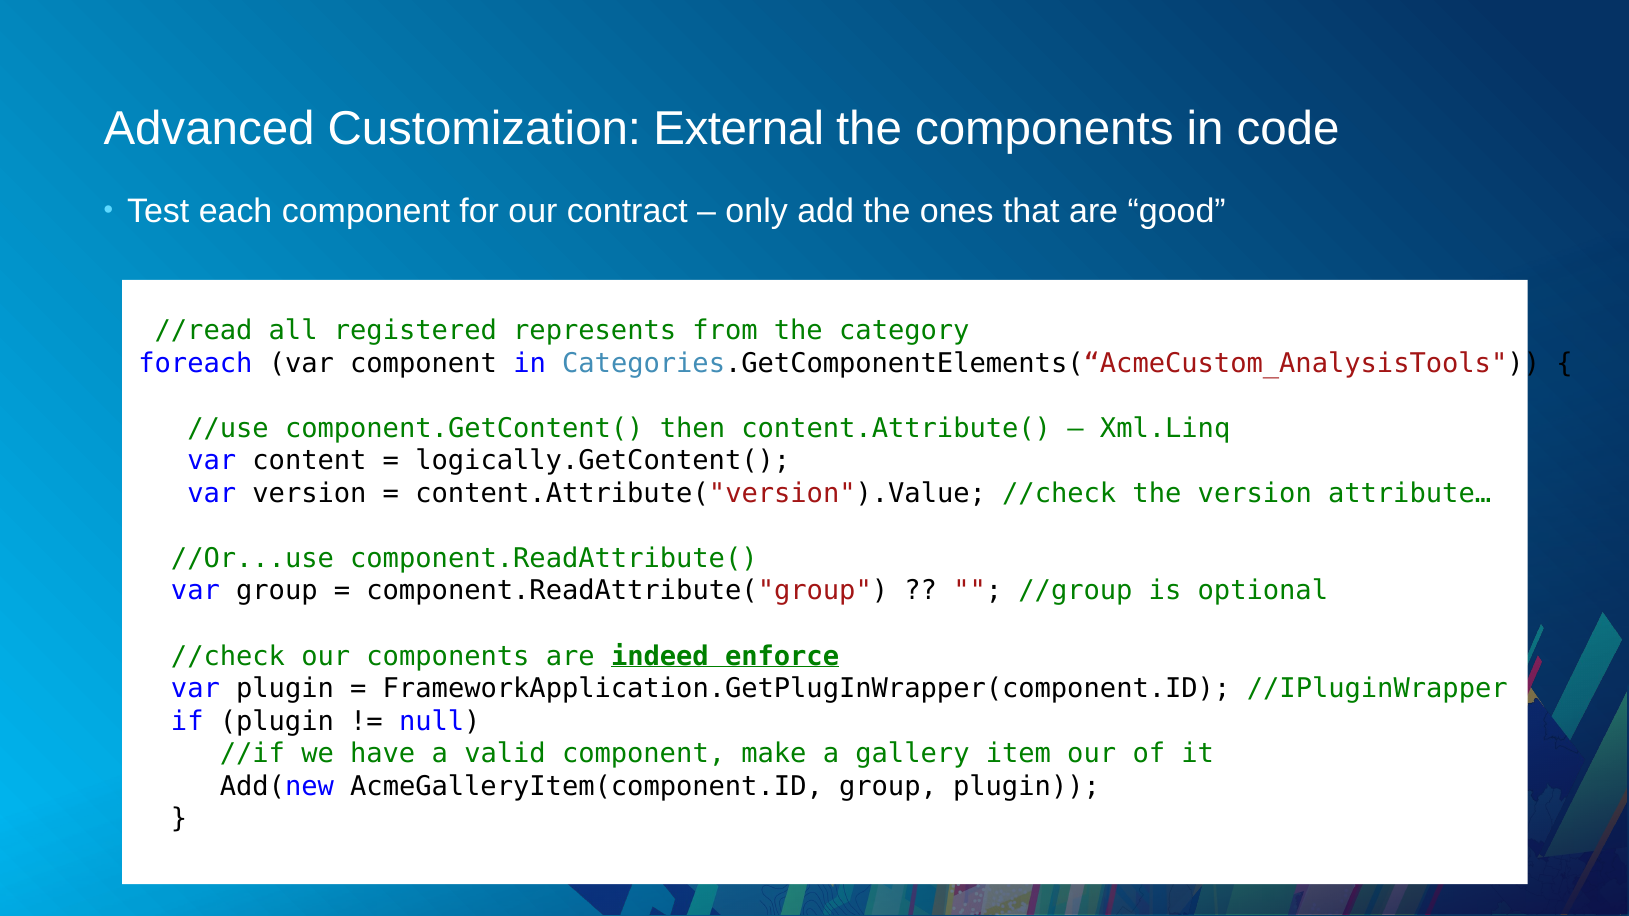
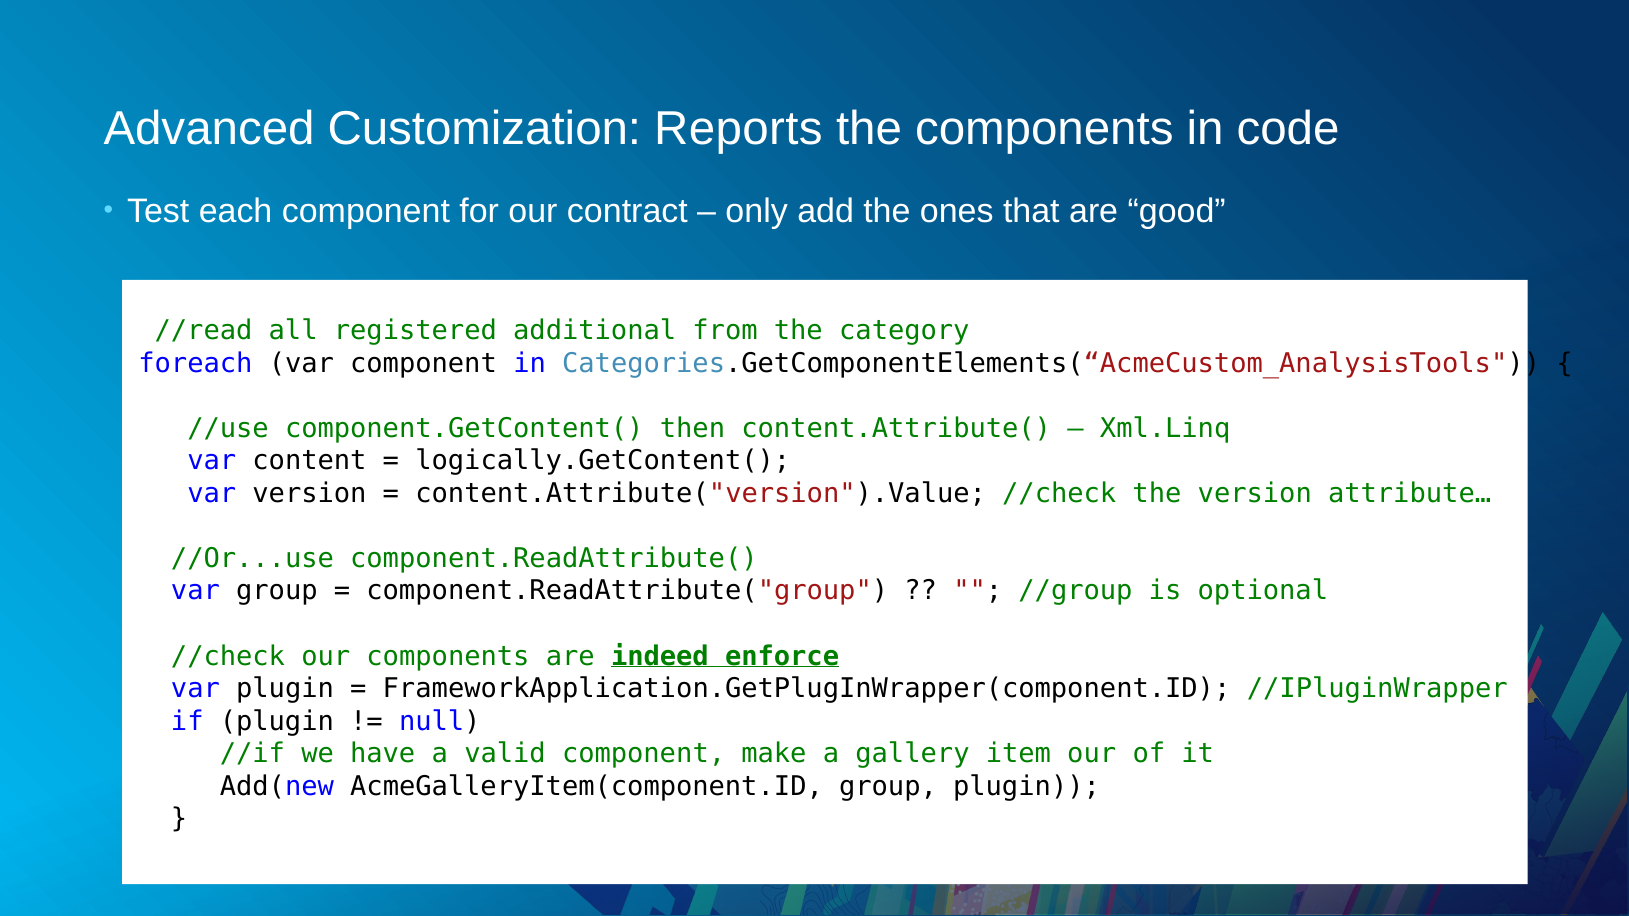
External: External -> Reports (738, 129)
represents: represents -> additional (595, 331)
